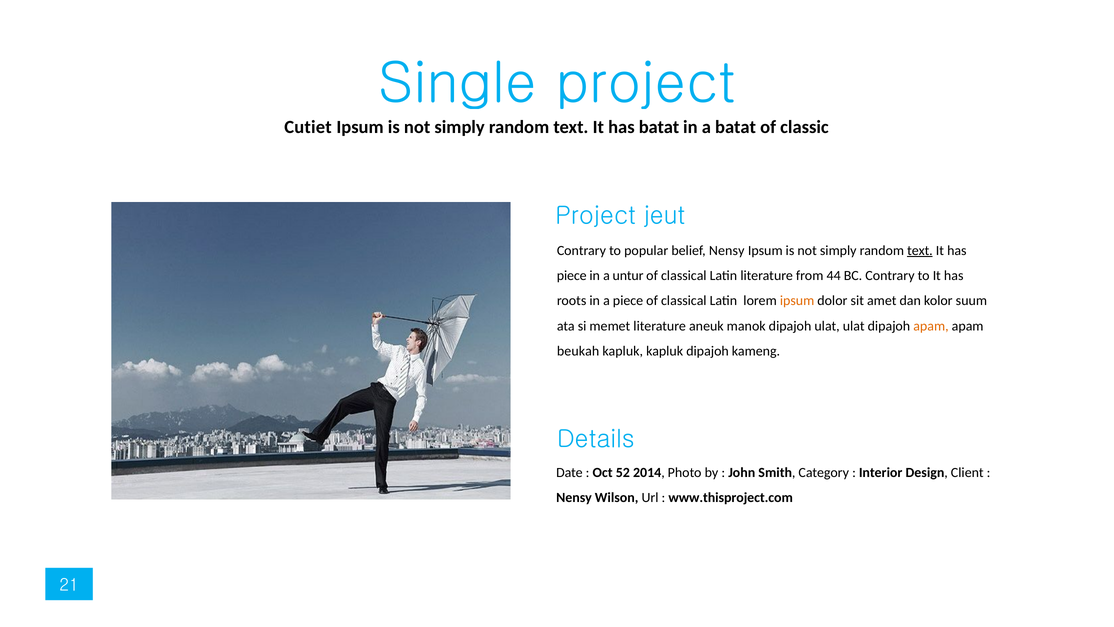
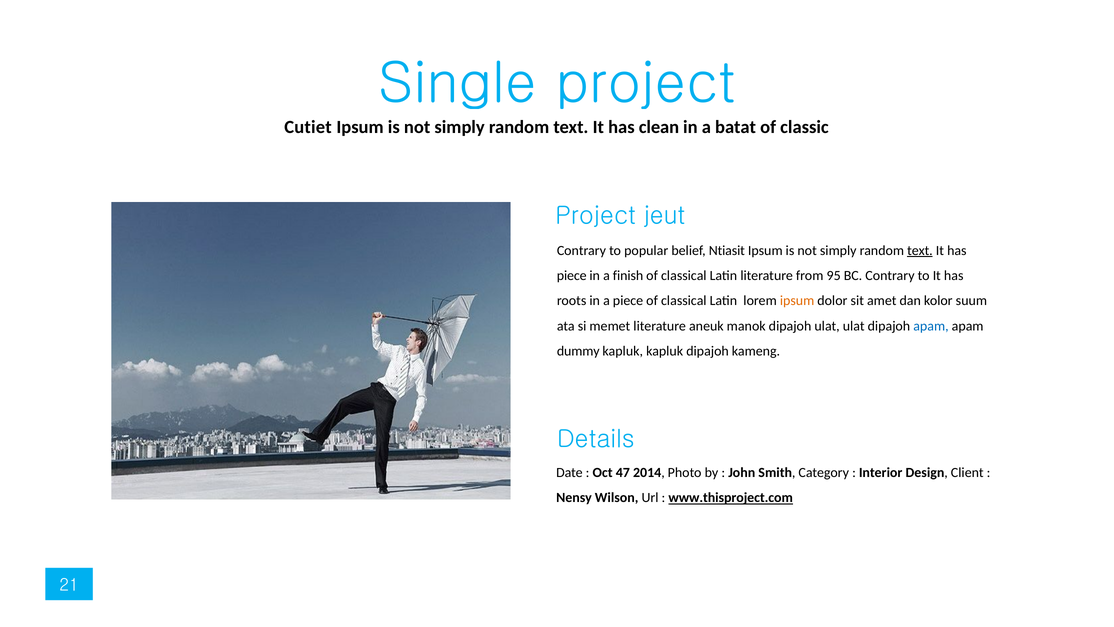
has batat: batat -> clean (659, 127)
belief Nensy: Nensy -> Ntiasit (727, 250)
untur: untur -> finish (628, 276)
44: 44 -> 95 (834, 276)
apam colour: orange -> blue (931, 326)
beukah: beukah -> dummy (578, 351)
52: 52 -> 47 (623, 472)
www.thisproject.com underline: none -> present (731, 498)
